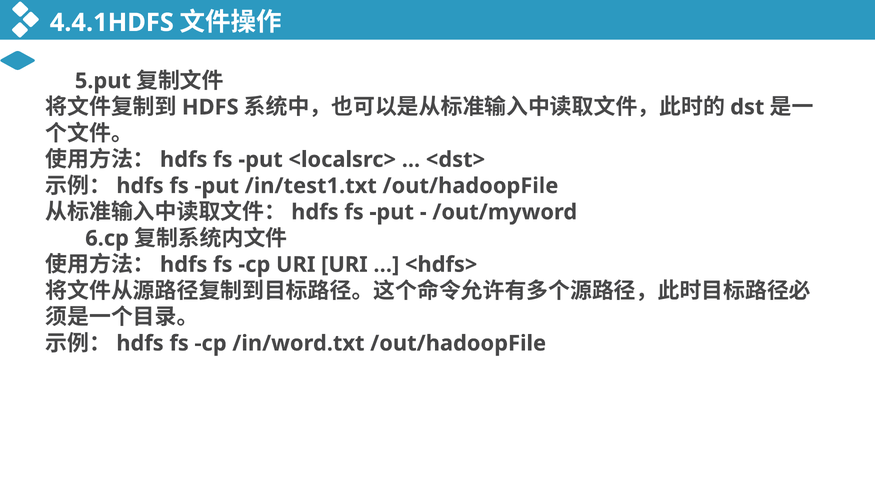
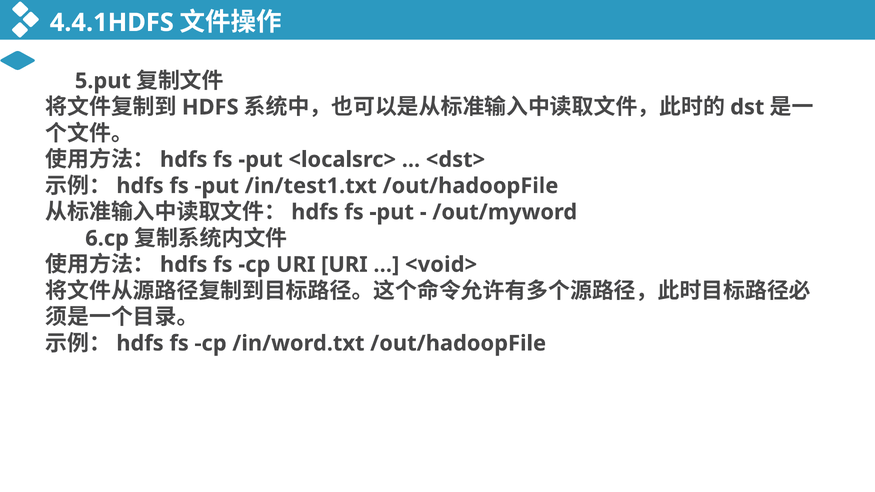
<hdfs>: <hdfs> -> <void> (441, 265)
